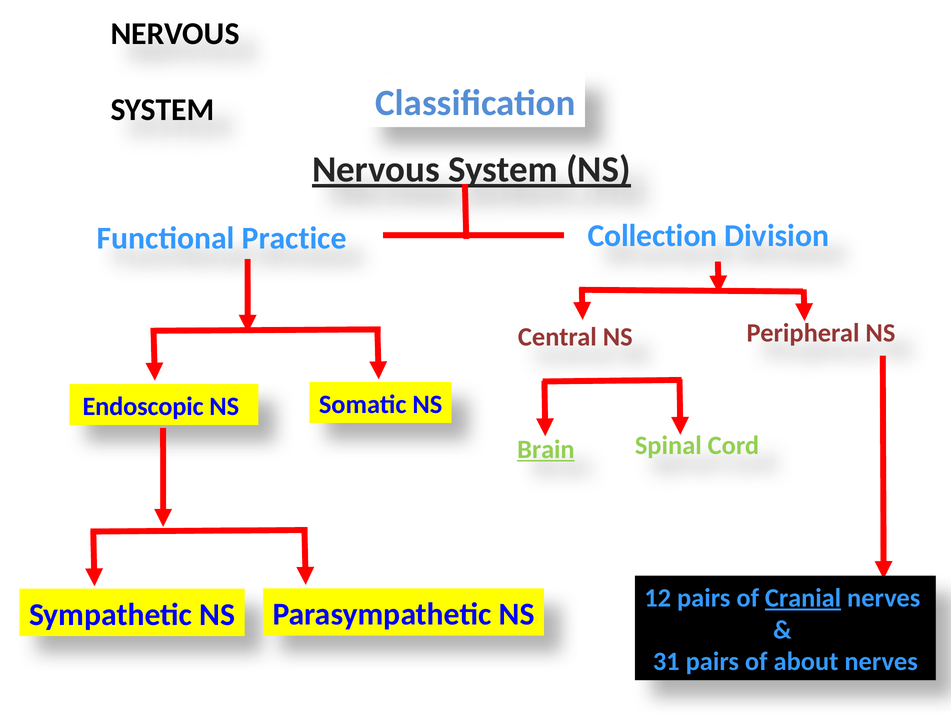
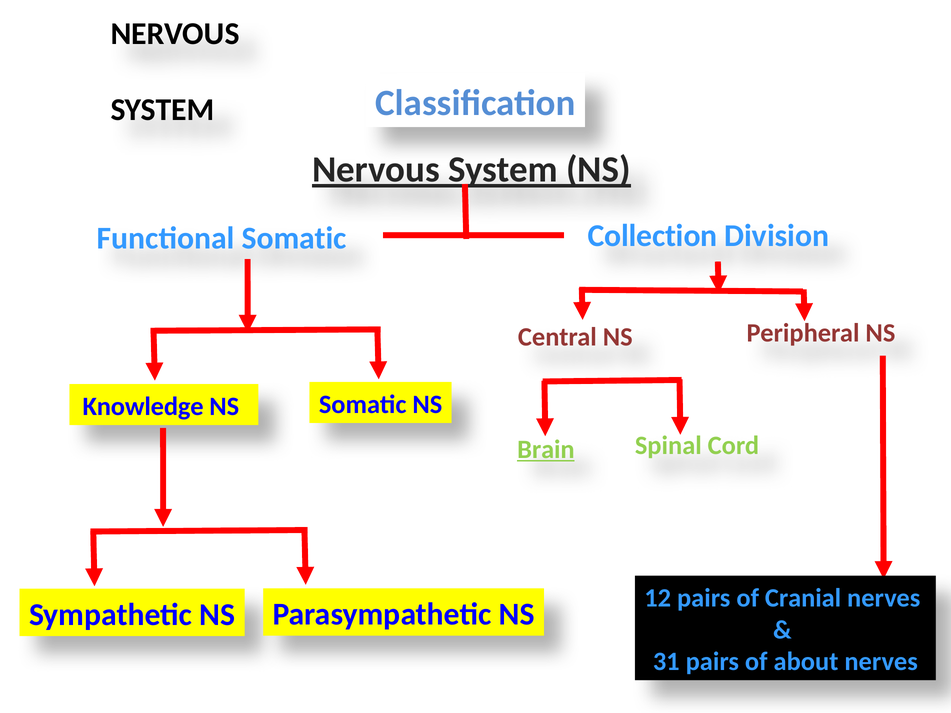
Functional Practice: Practice -> Somatic (294, 238)
Endoscopic: Endoscopic -> Knowledge (143, 407)
Cranial underline: present -> none (803, 598)
